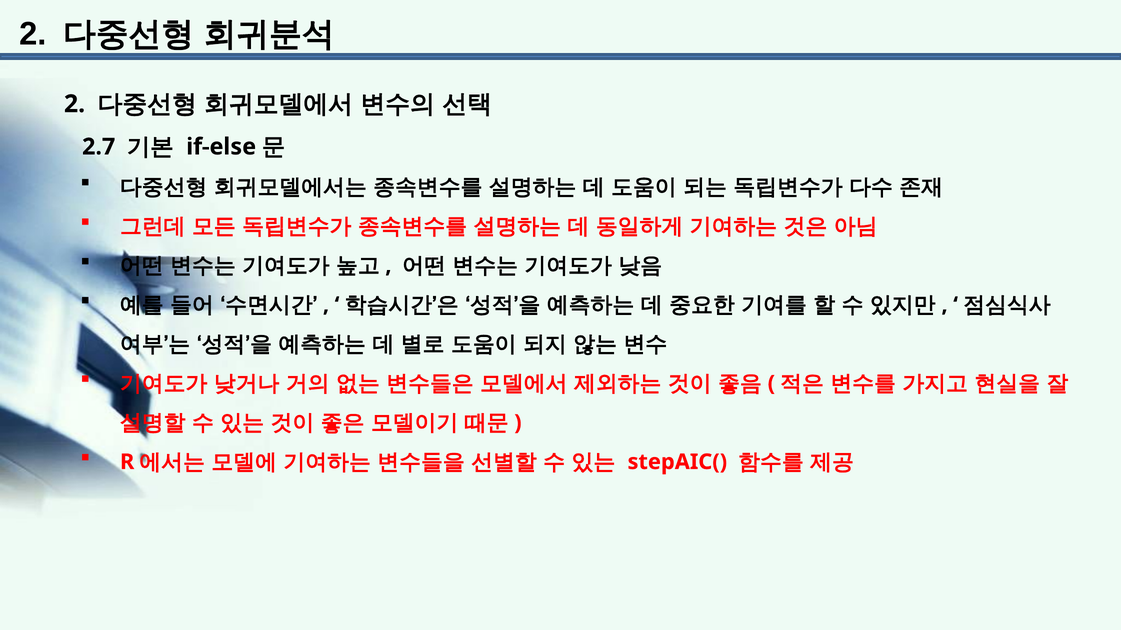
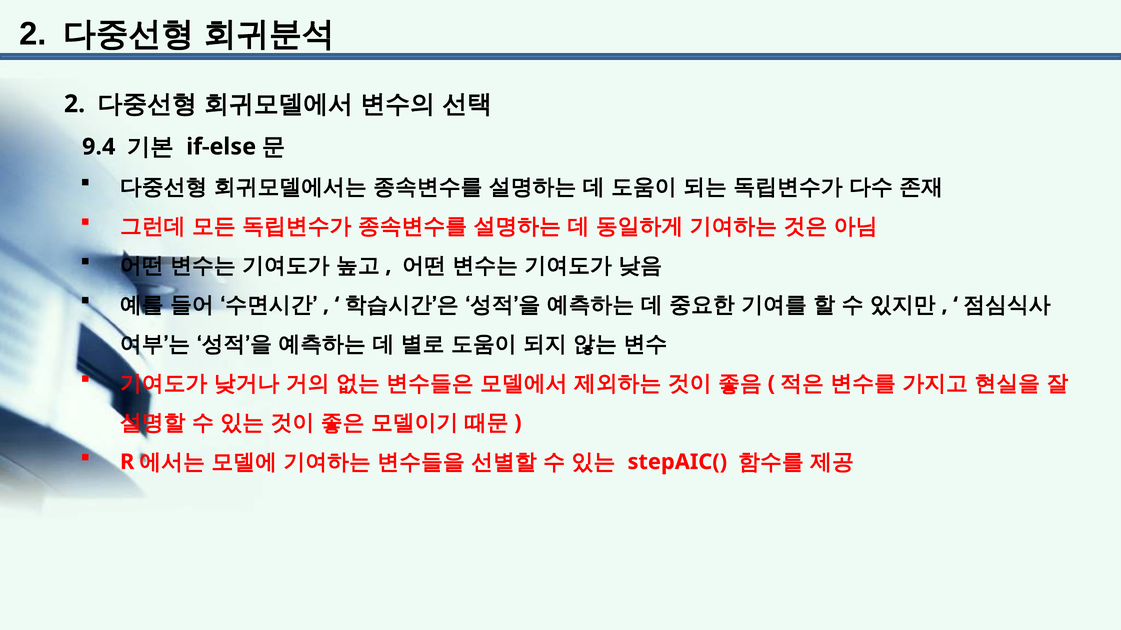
2.7: 2.7 -> 9.4 (99, 147)
